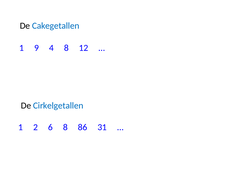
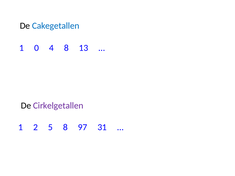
9: 9 -> 0 (36, 48)
12: 12 -> 13 (84, 48)
Cirkelgetallen colour: blue -> purple (58, 106)
6: 6 -> 5 (50, 127)
86: 86 -> 97 (83, 127)
